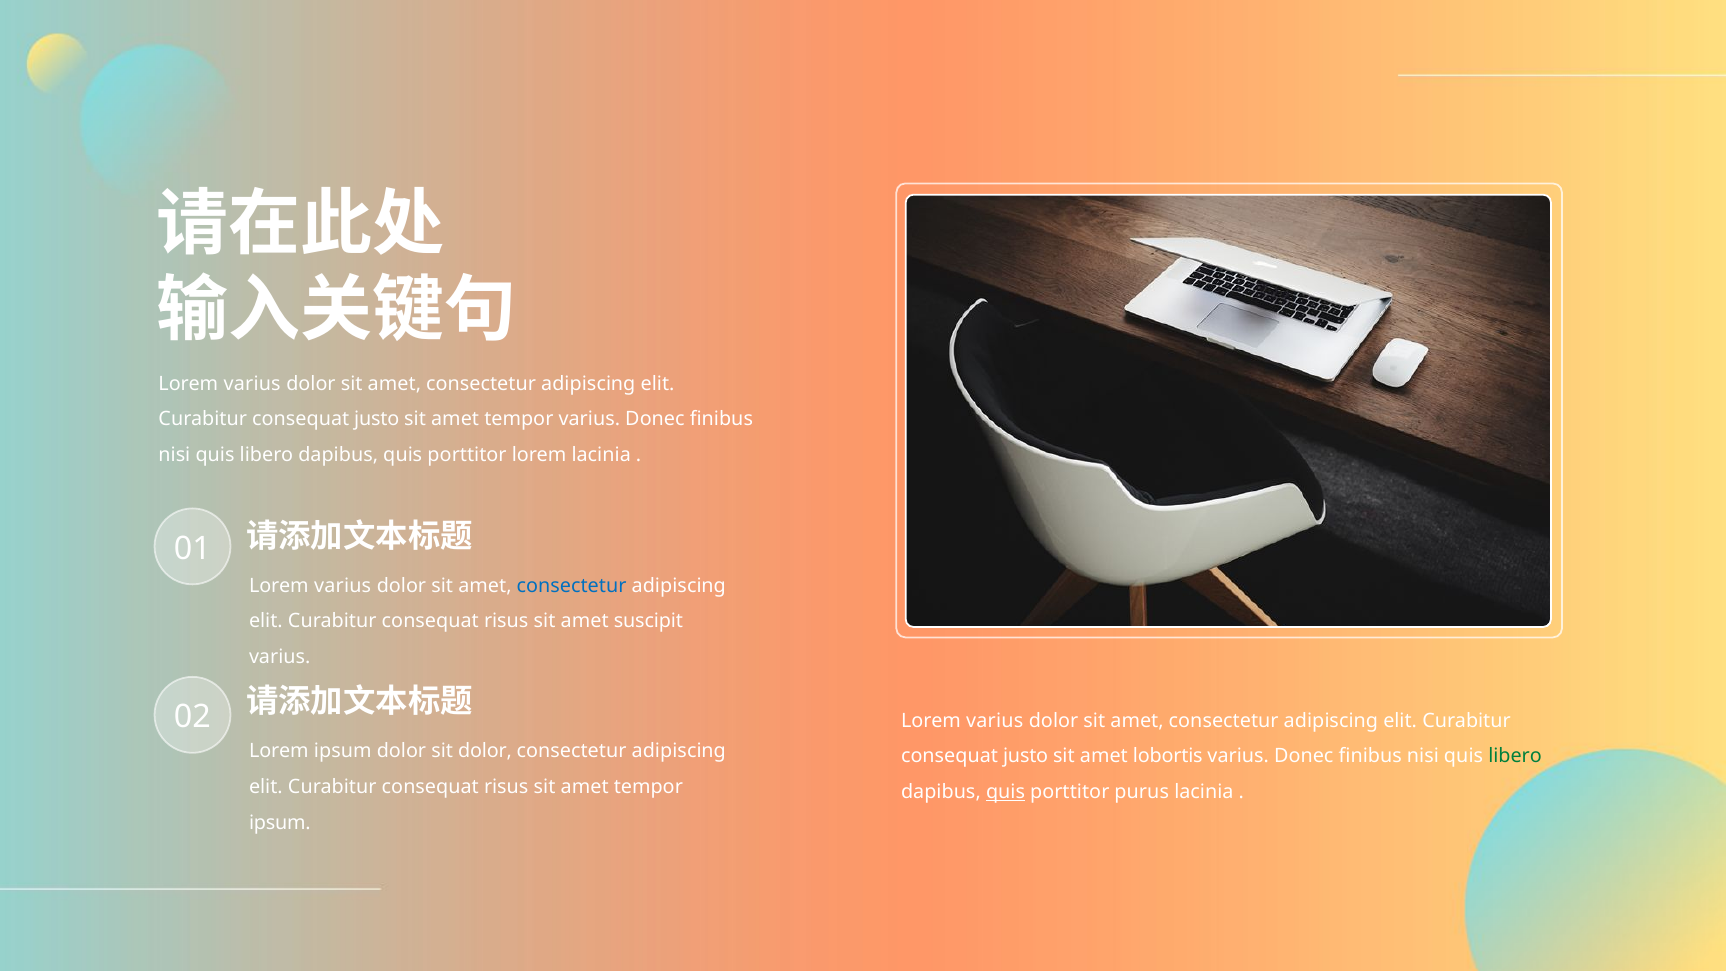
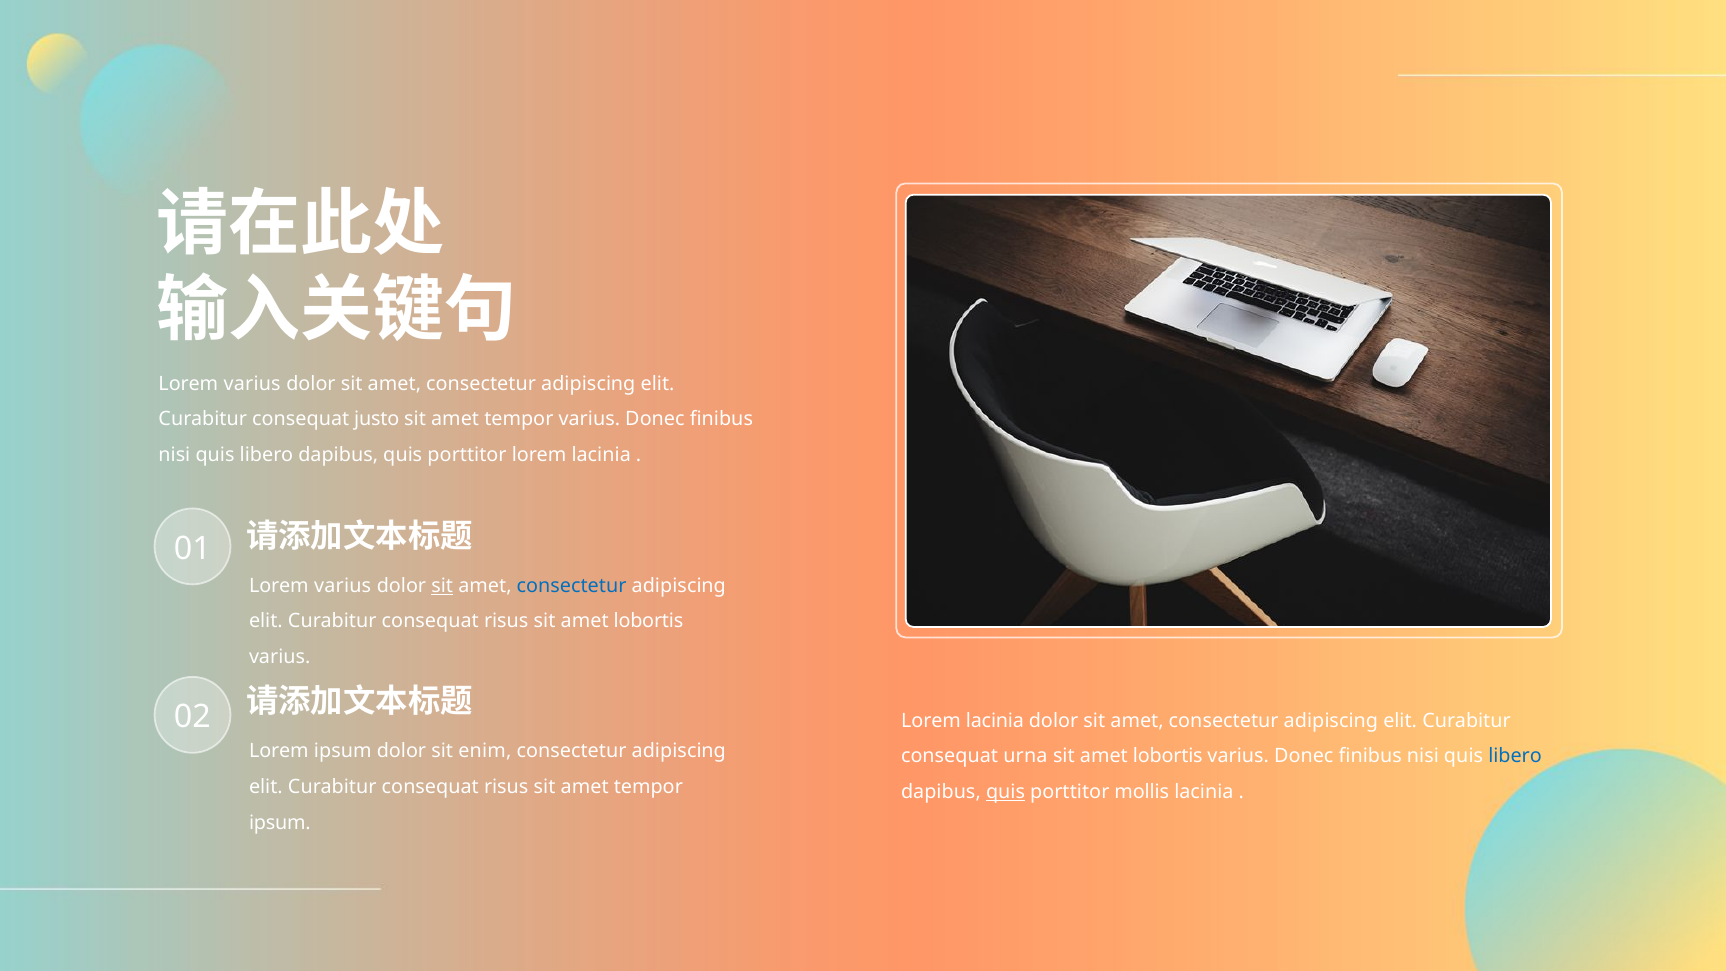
sit underline: none -> present (442, 586)
risus sit amet suscipit: suscipit -> lobortis (648, 621)
varius: varius -> lacinia (995, 721)
sit dolor: dolor -> enim (485, 751)
justo: justo -> urna (1025, 756)
libero colour: green -> blue (1515, 756)
purus: purus -> mollis (1142, 792)
